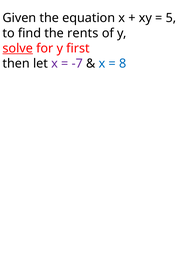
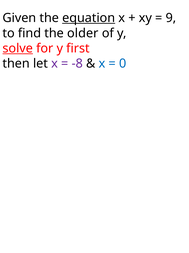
equation underline: none -> present (89, 18)
5: 5 -> 9 (171, 18)
rents: rents -> older (83, 33)
-7: -7 -> -8 (77, 63)
8: 8 -> 0 (123, 63)
